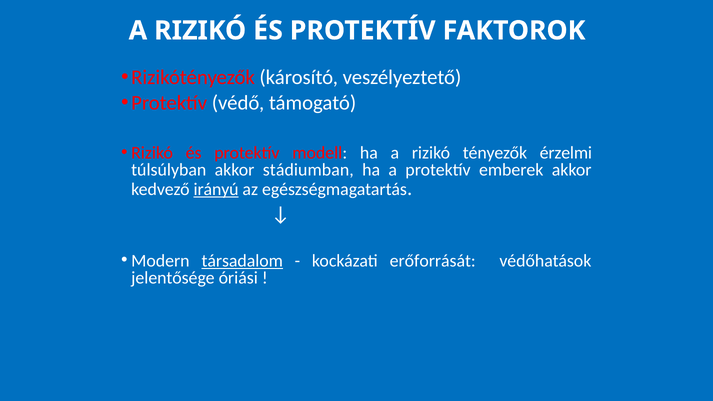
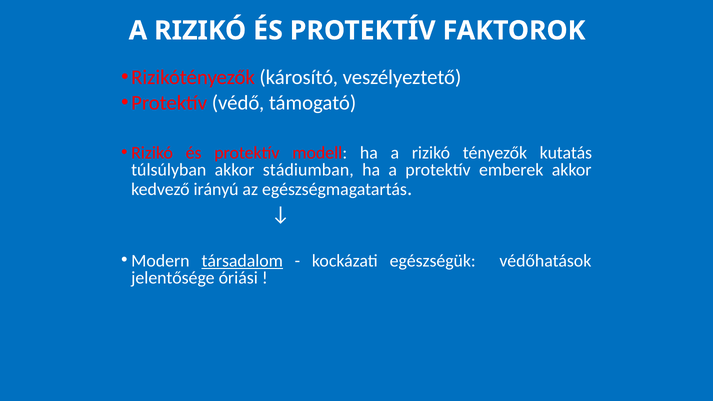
érzelmi: érzelmi -> kutatás (566, 153)
irányú underline: present -> none (216, 189)
erőforrását: erőforrását -> egészségük (433, 261)
